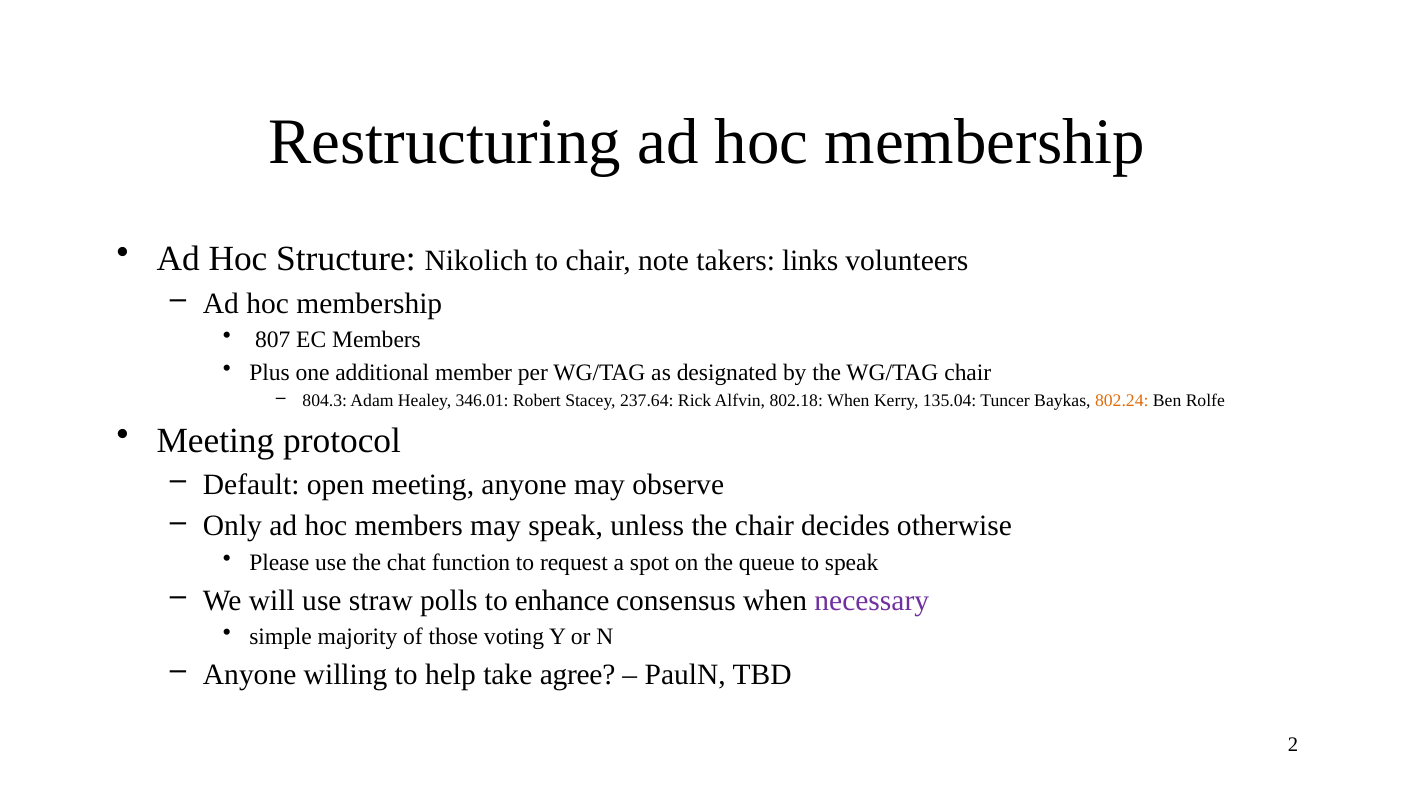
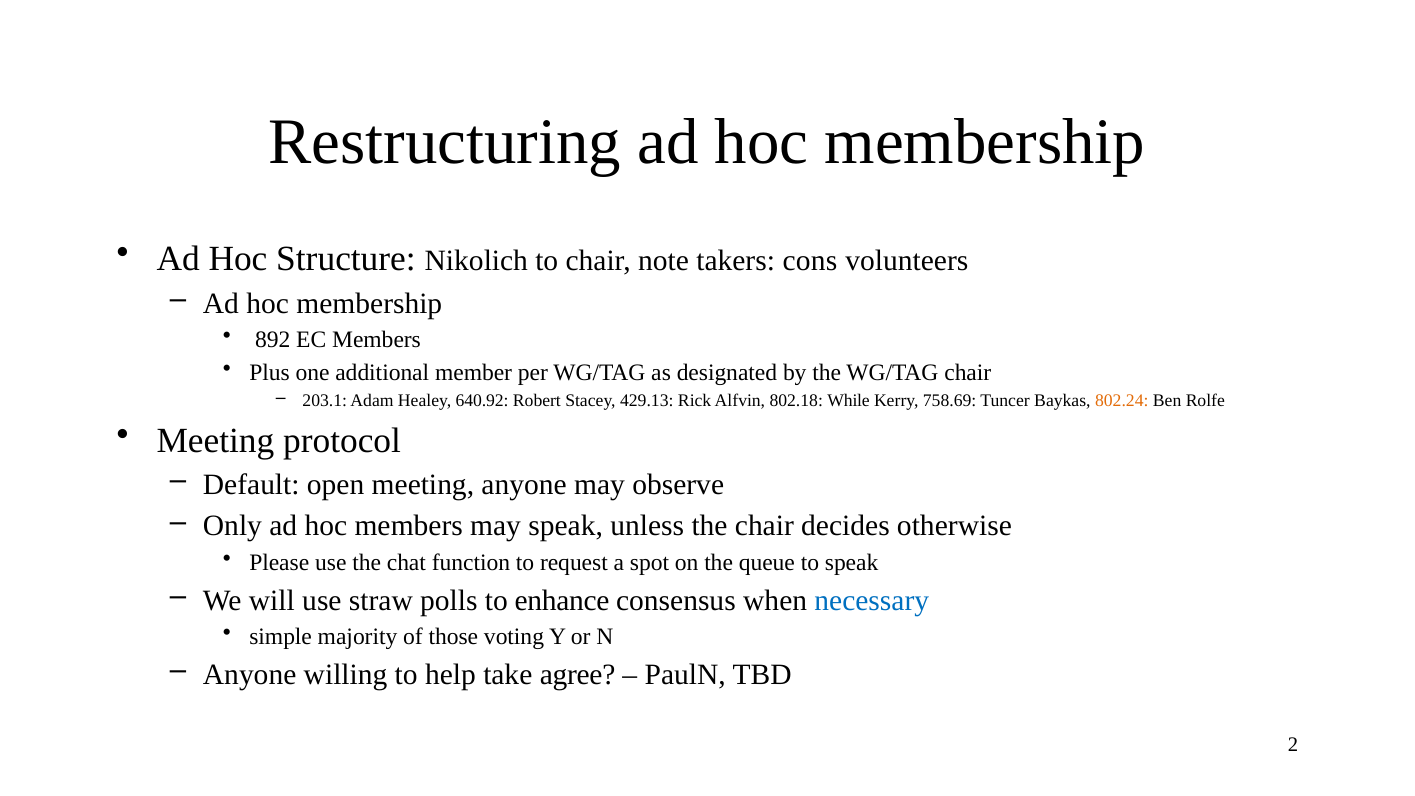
links: links -> cons (810, 261)
807: 807 -> 892 (273, 339)
804.3: 804.3 -> 203.1 (325, 400)
346.01: 346.01 -> 640.92 (482, 400)
237.64: 237.64 -> 429.13 (647, 400)
802.18 When: When -> While (849, 400)
135.04: 135.04 -> 758.69 (950, 400)
necessary colour: purple -> blue (872, 600)
